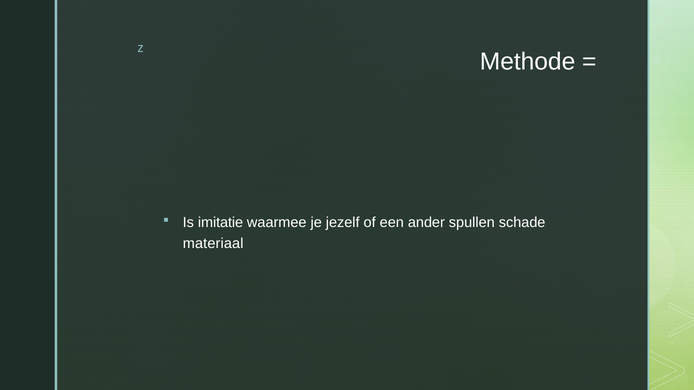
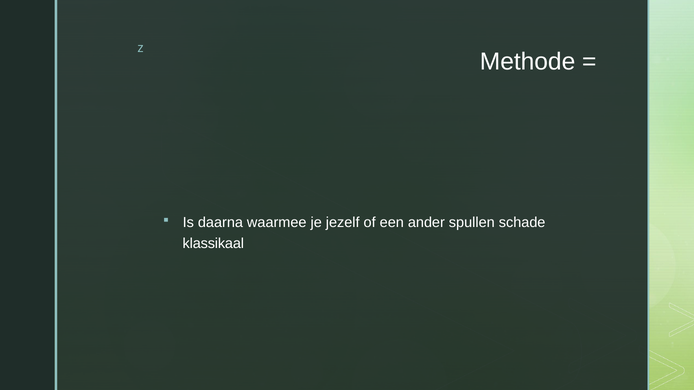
imitatie: imitatie -> daarna (220, 223)
materiaal: materiaal -> klassikaal (213, 244)
